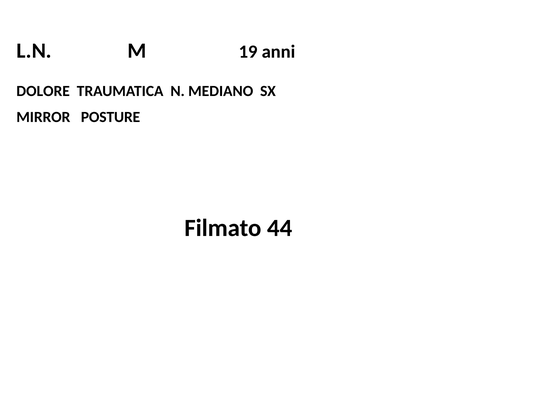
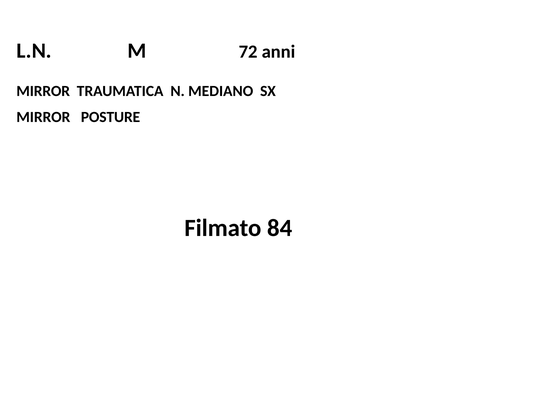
19: 19 -> 72 (248, 52)
DOLORE: DOLORE -> MIRROR (43, 91)
44: 44 -> 84 (280, 228)
